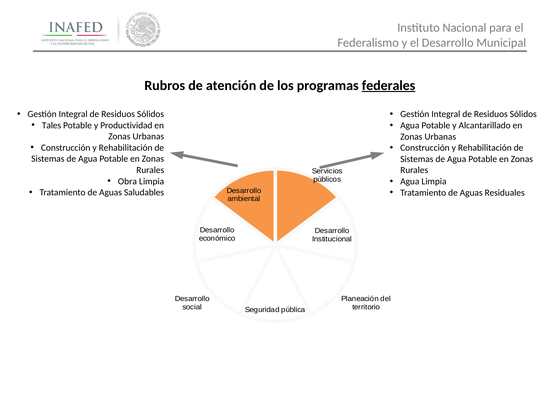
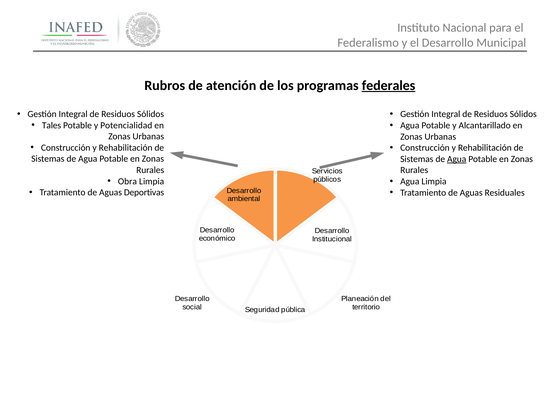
Productividad: Productividad -> Potencialidad (126, 125)
Agua underline: none -> present (457, 159)
Saludables: Saludables -> Deportivas (144, 193)
